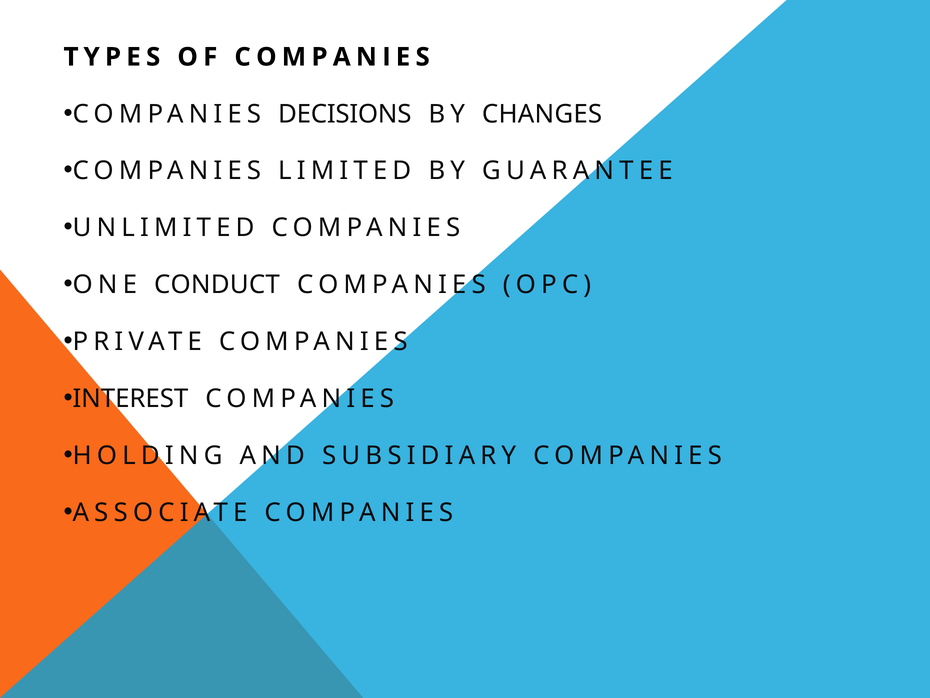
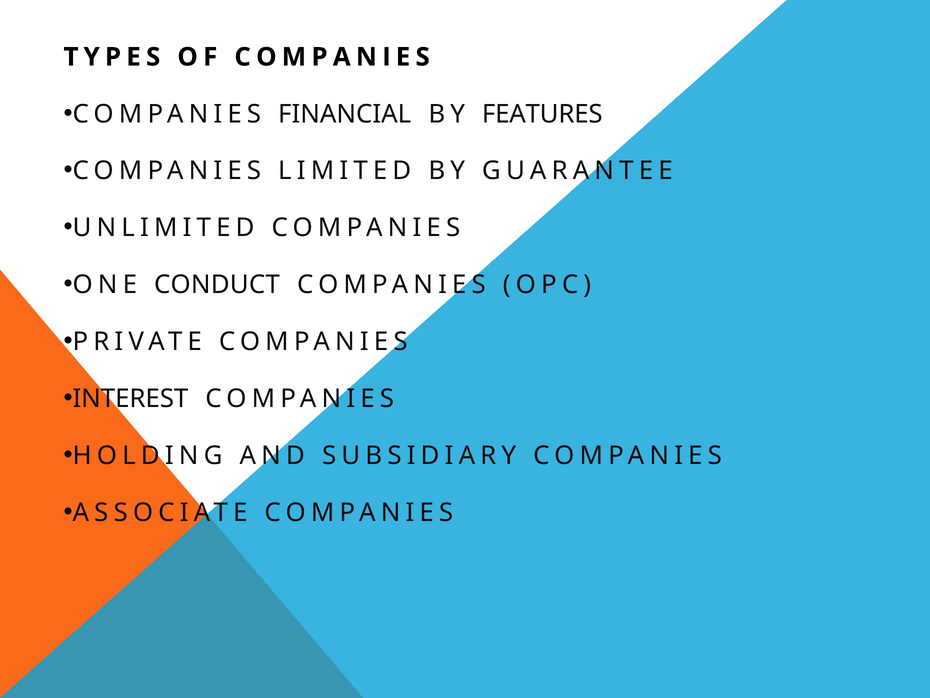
DECISIONS: DECISIONS -> FINANCIAL (345, 114)
CHANGES: CHANGES -> FEATURES (542, 114)
